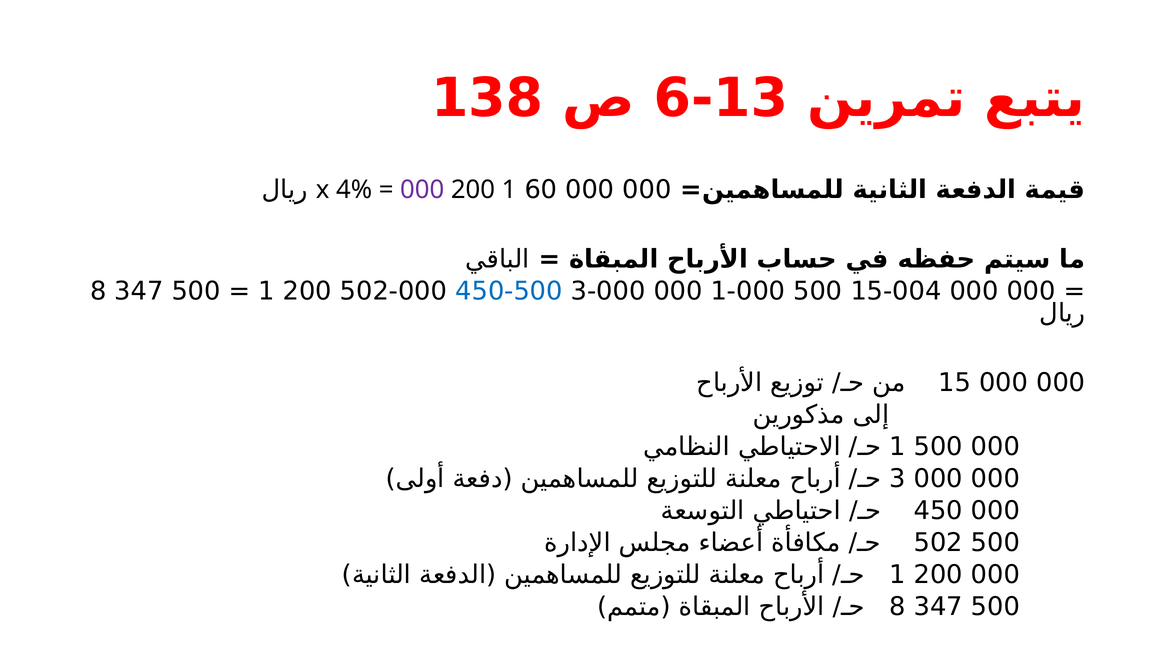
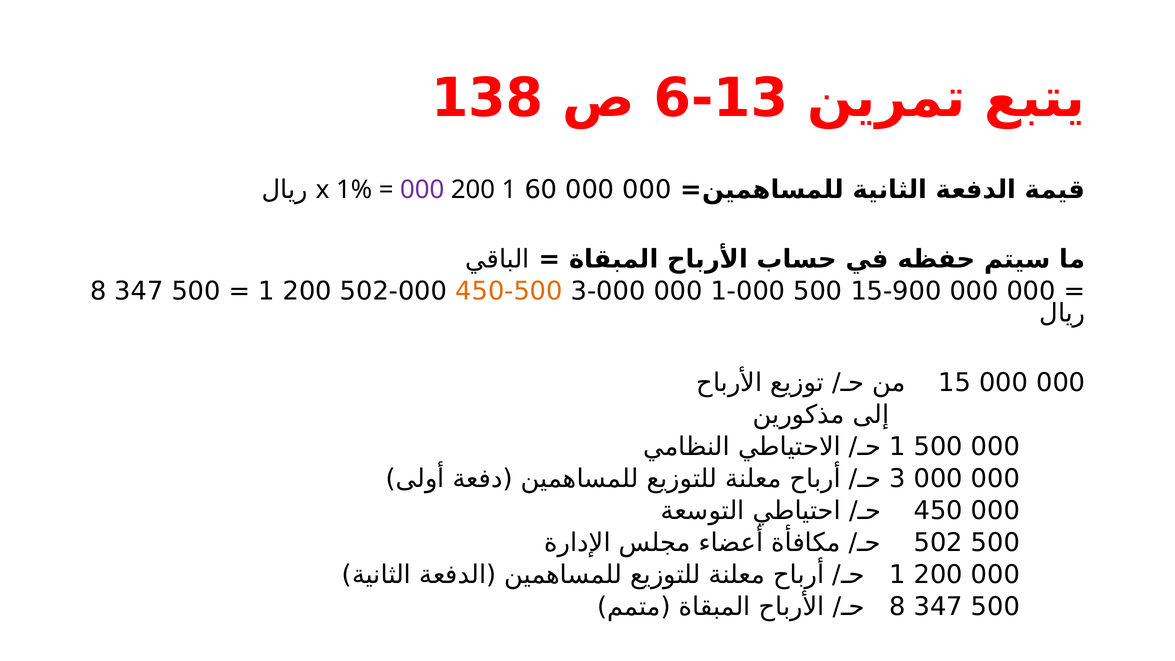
4%: 4% -> 1% (354, 190)
450-500 colour: blue -> orange (509, 291)
15-004: 15-004 -> 15-900 (896, 291)
